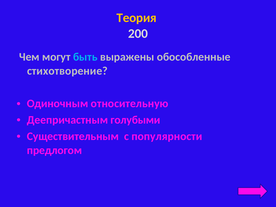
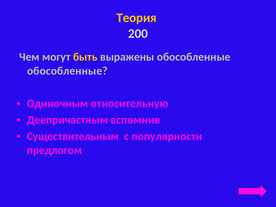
быть colour: light blue -> yellow (85, 57)
стихотворение: стихотворение -> обособленные (67, 71)
голубыми: голубыми -> вспомнив (135, 120)
